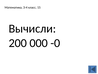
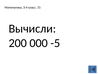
-0: -0 -> -5 (55, 43)
